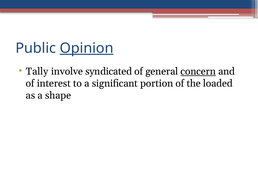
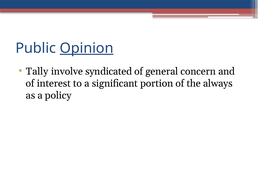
concern underline: present -> none (198, 71)
loaded: loaded -> always (218, 84)
shape: shape -> policy (58, 96)
